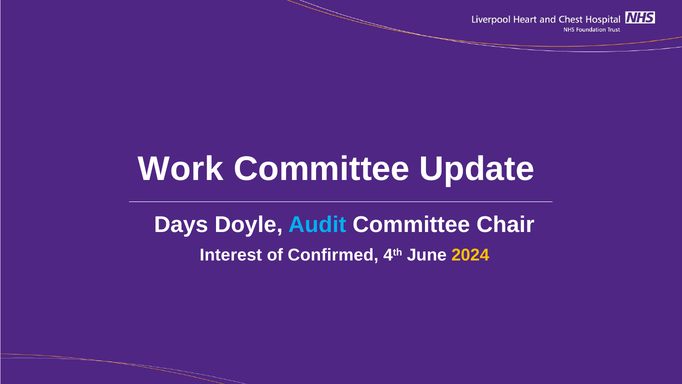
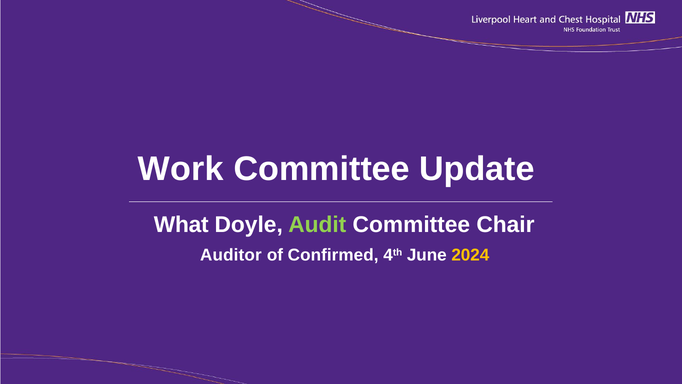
Days: Days -> What (181, 224)
Audit colour: light blue -> light green (317, 224)
Interest: Interest -> Auditor (231, 255)
